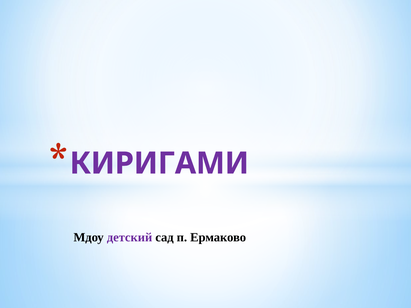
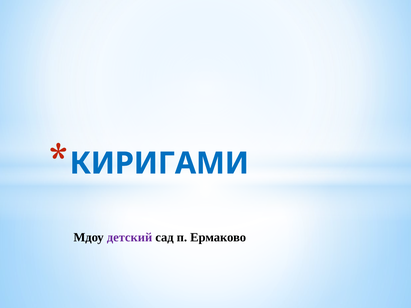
КИРИГАМИ colour: purple -> blue (159, 163)
